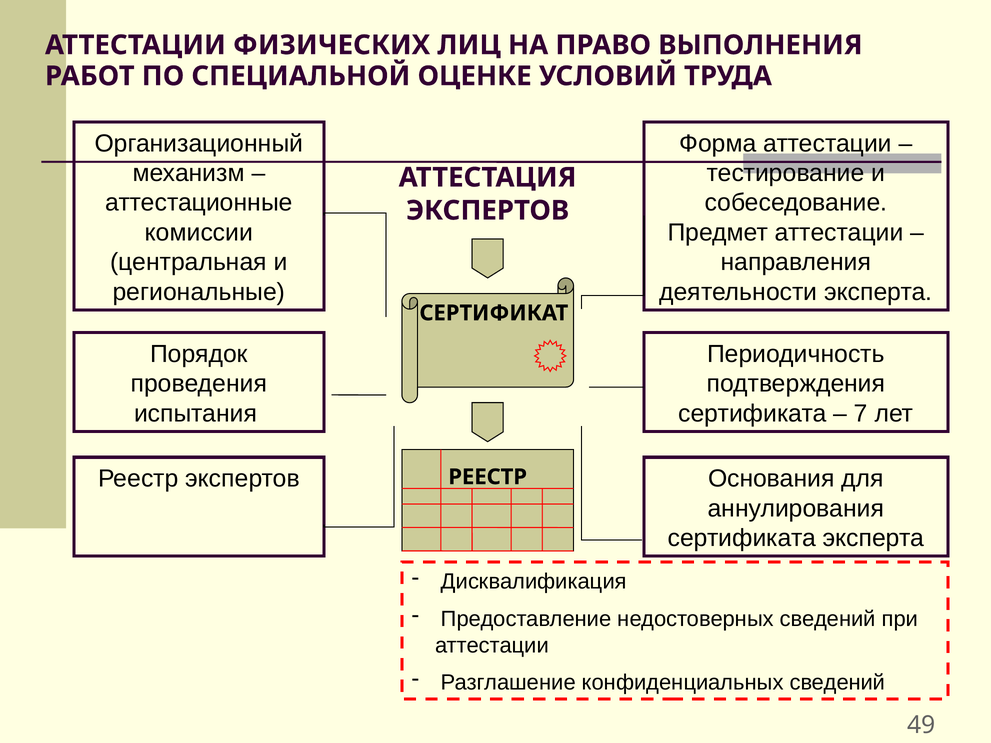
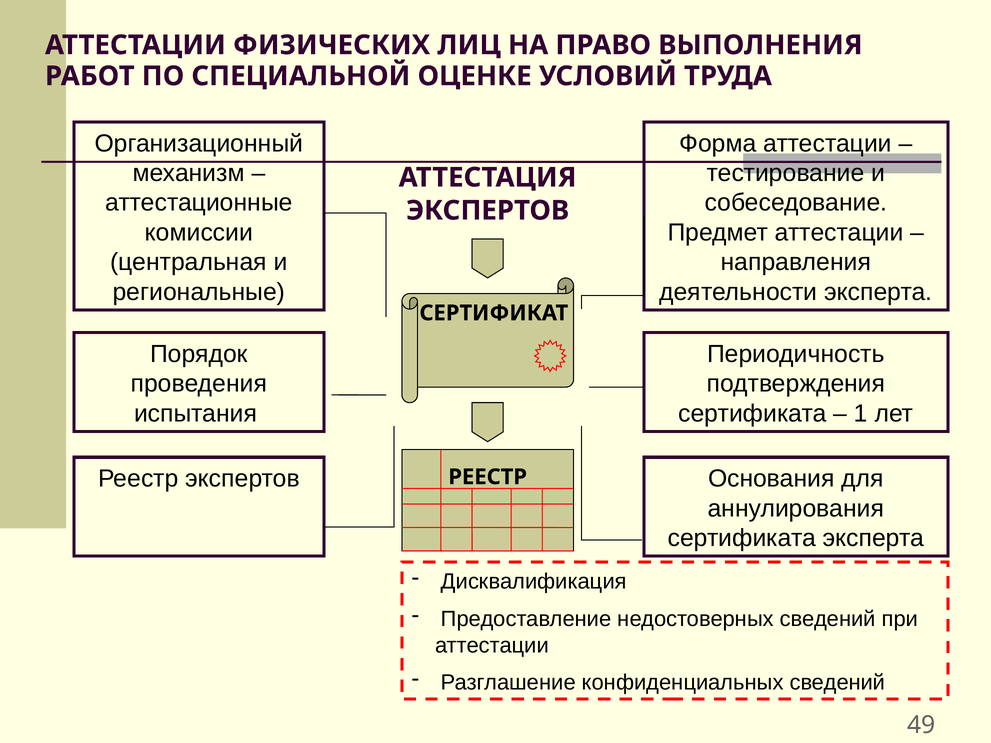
7: 7 -> 1 (861, 413)
